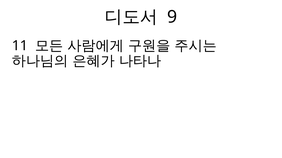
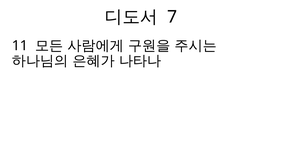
9: 9 -> 7 (172, 17)
